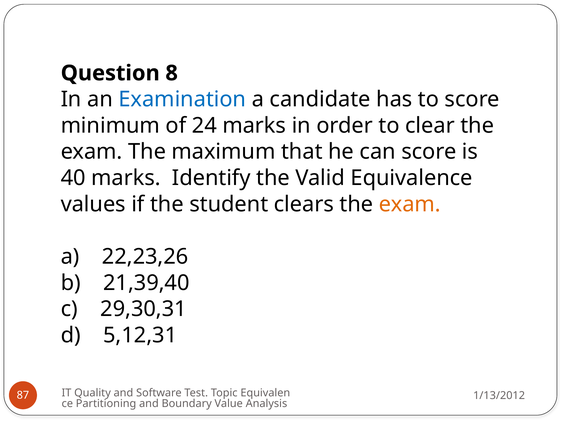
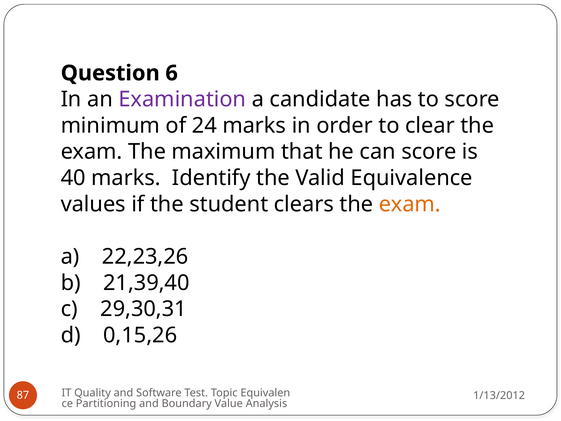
8: 8 -> 6 (172, 73)
Examination colour: blue -> purple (182, 99)
5,12,31: 5,12,31 -> 0,15,26 (140, 335)
